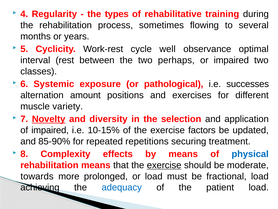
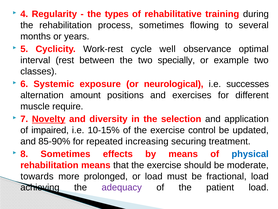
perhaps: perhaps -> specially (176, 60)
or impaired: impaired -> example (231, 60)
pathological: pathological -> neurological (174, 84)
variety: variety -> require (68, 106)
factors: factors -> control (202, 130)
repetitions: repetitions -> increasing (147, 141)
8 Complexity: Complexity -> Sometimes (65, 154)
exercise underline: present -> none (164, 165)
adequacy colour: blue -> purple (122, 187)
